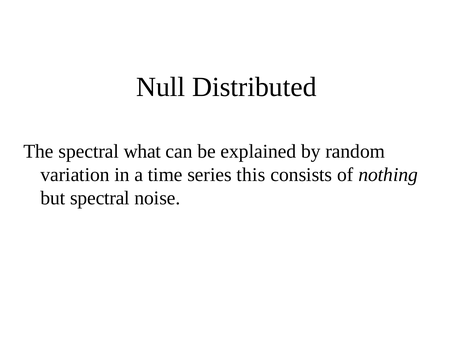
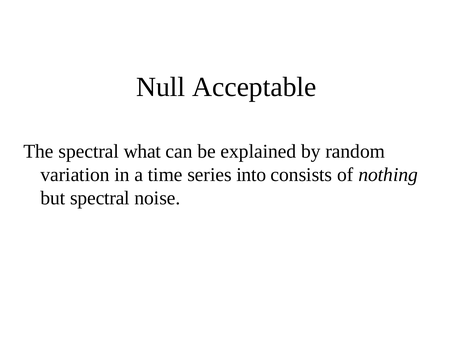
Distributed: Distributed -> Acceptable (254, 87)
this: this -> into (251, 175)
